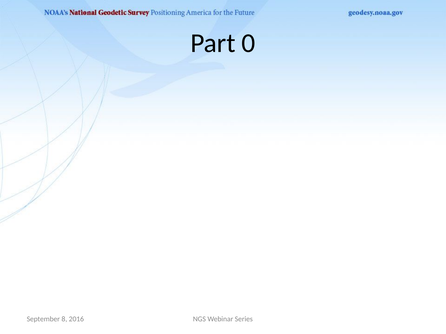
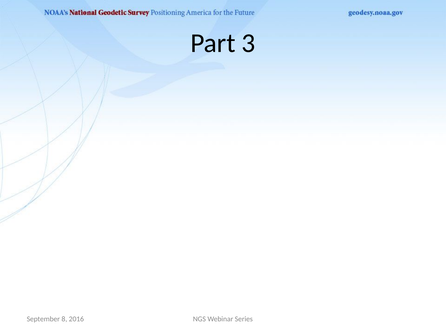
0: 0 -> 3 (249, 43)
